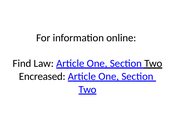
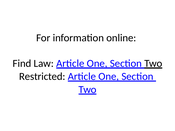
Encreased: Encreased -> Restricted (42, 77)
